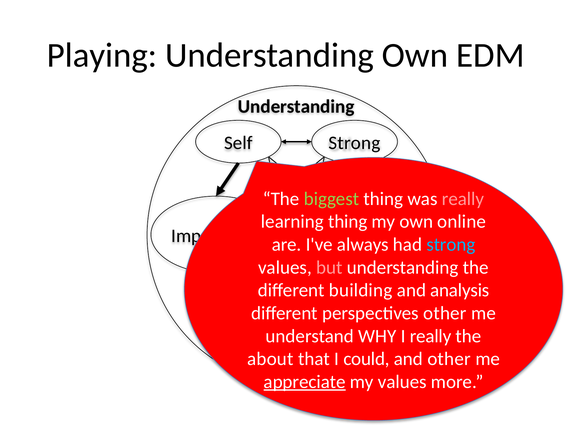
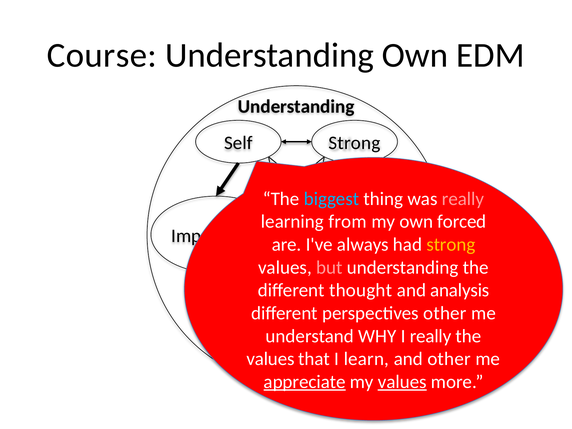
Playing: Playing -> Course (102, 55)
biggest colour: light green -> light blue (331, 199)
learning thing: thing -> from (348, 222)
online: online -> forced (462, 222)
strong colour: light blue -> yellow (451, 245)
building: building -> thought (361, 290)
about: about -> values (271, 359)
could: could -> learn (366, 359)
values underline: none -> present (402, 382)
